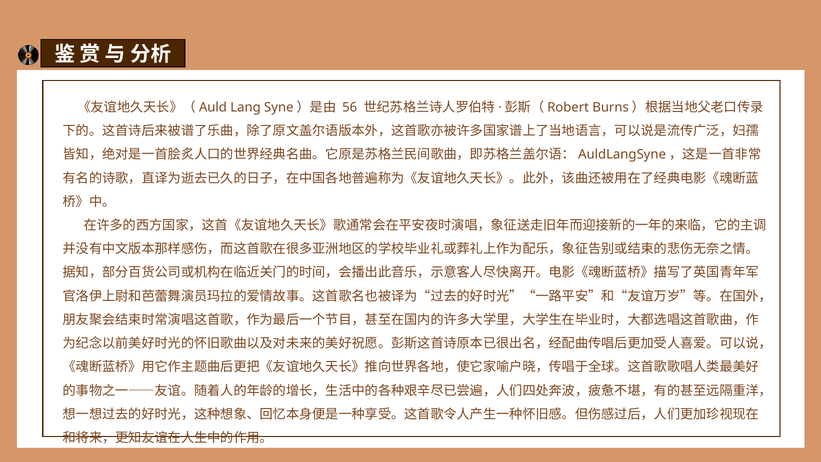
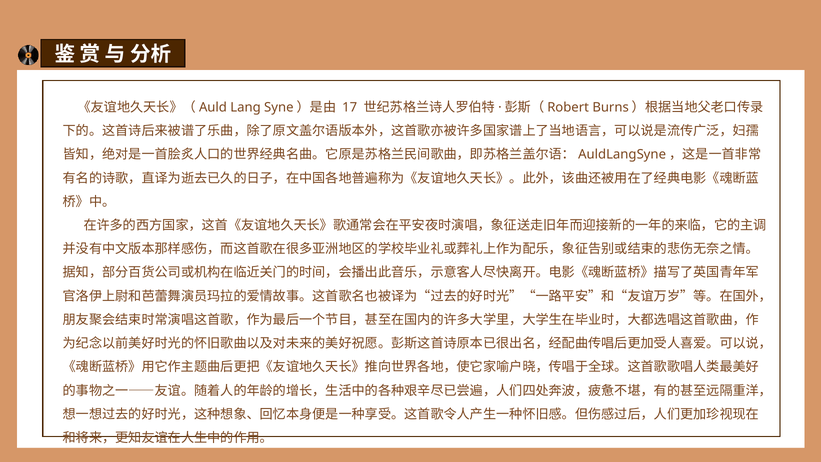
56: 56 -> 17 (350, 107)
